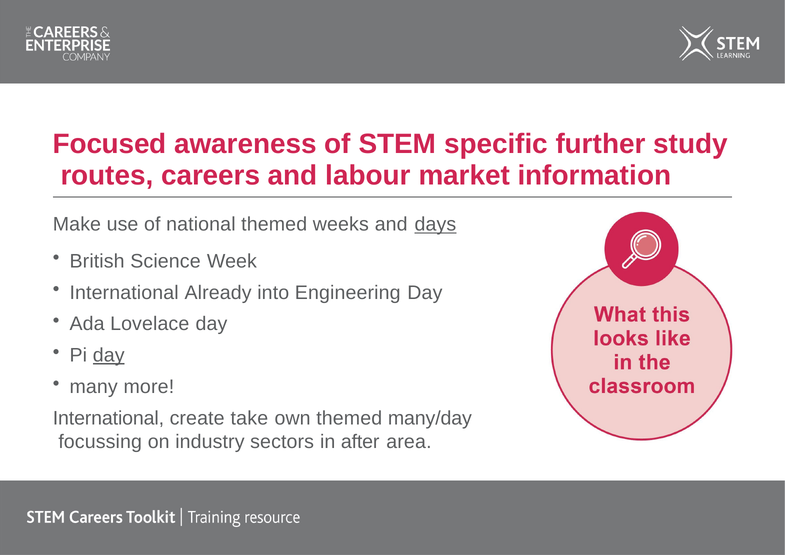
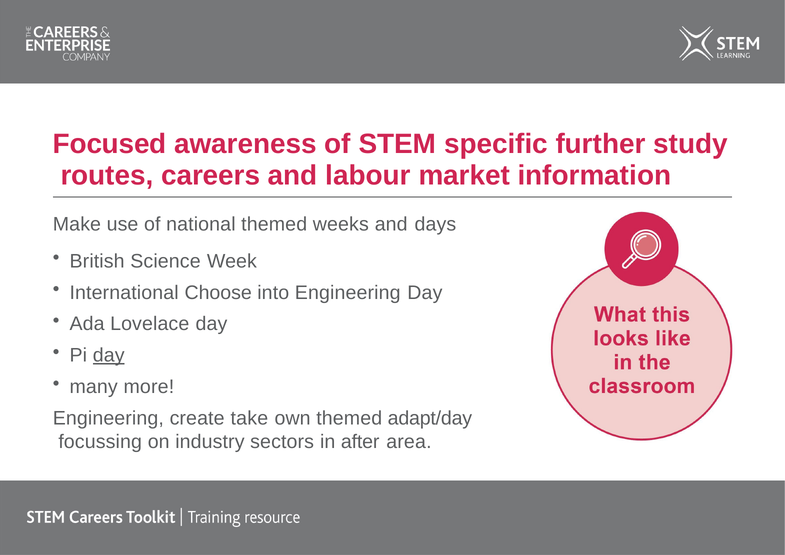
days underline: present -> none (435, 225)
Already: Already -> Choose (218, 293)
International: International -> Engineering (108, 418)
many/day: many/day -> adapt/day (430, 418)
